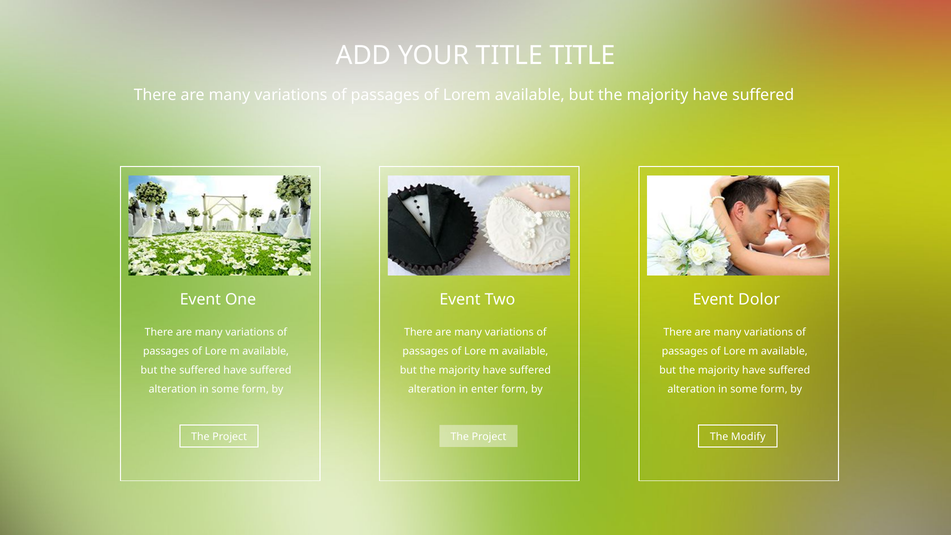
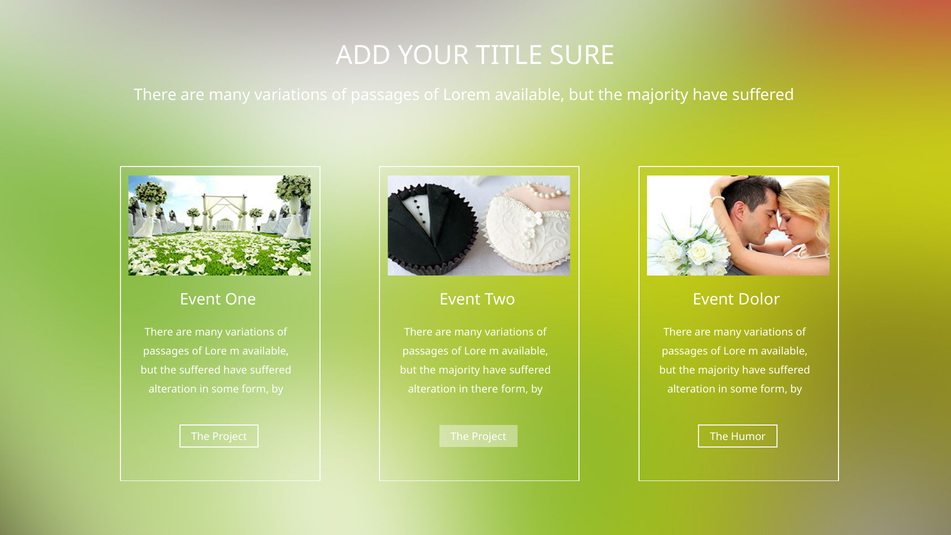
TITLE TITLE: TITLE -> SURE (582, 56)
in enter: enter -> there (485, 389)
Modify: Modify -> Humor (748, 437)
